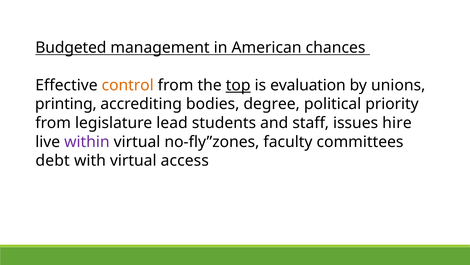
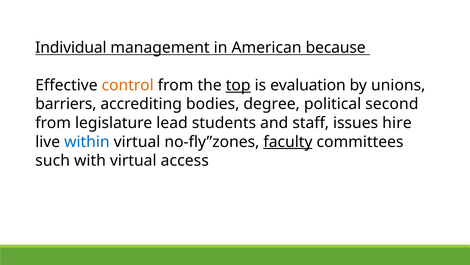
Budgeted: Budgeted -> Individual (71, 47)
chances: chances -> because (336, 47)
printing: printing -> barriers (66, 104)
priority: priority -> second (392, 104)
within colour: purple -> blue (87, 142)
faculty underline: none -> present (288, 142)
debt: debt -> such (53, 160)
